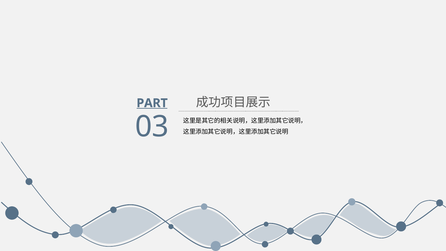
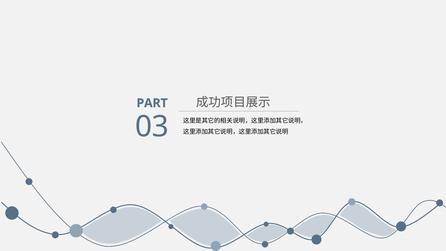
PART underline: present -> none (152, 103)
